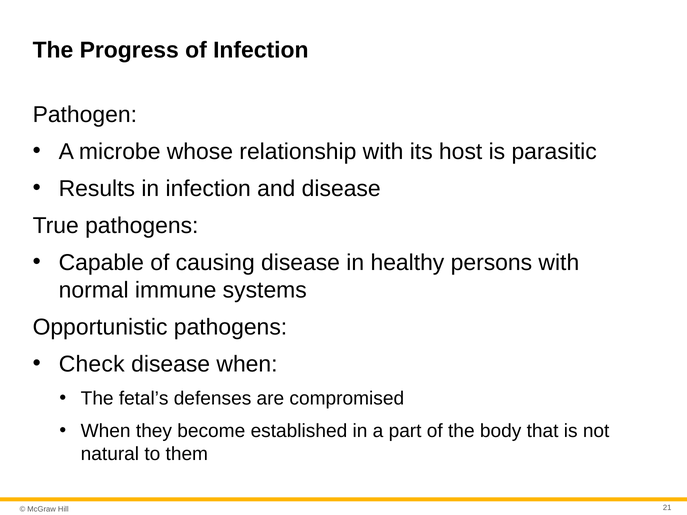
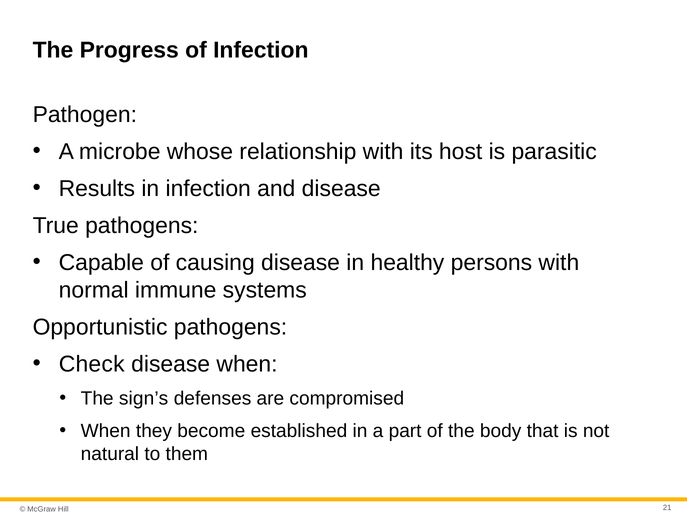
fetal’s: fetal’s -> sign’s (144, 399)
